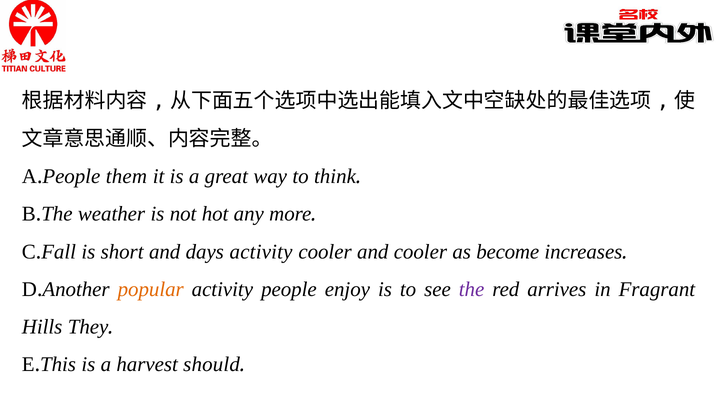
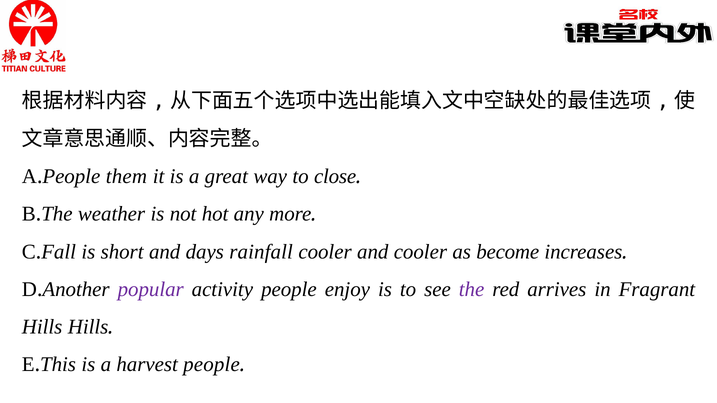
think: think -> close (335, 176)
days activity: activity -> rainfall (261, 252)
popular colour: orange -> purple (151, 289)
Hills They: They -> Hills (88, 327)
harvest should: should -> people (212, 365)
